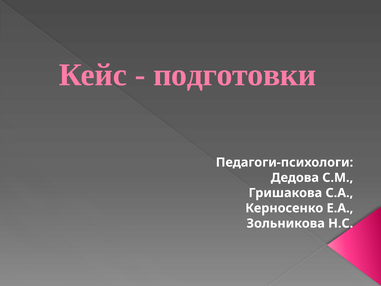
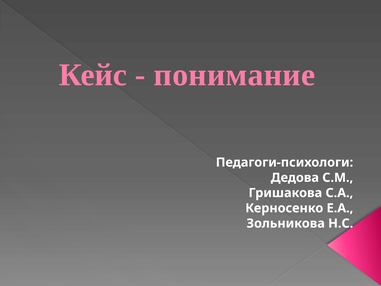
подготовки: подготовки -> понимание (234, 75)
